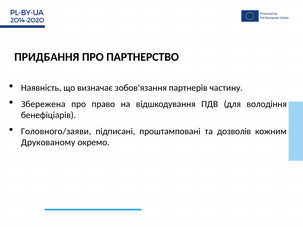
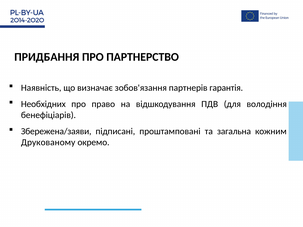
частину: частину -> гарантія (226, 88)
Збережена: Збережена -> Необхідних (43, 104)
Головного/заяви: Головного/заяви -> Збережена/заяви (56, 131)
дозволів: дозволів -> загальна (234, 131)
